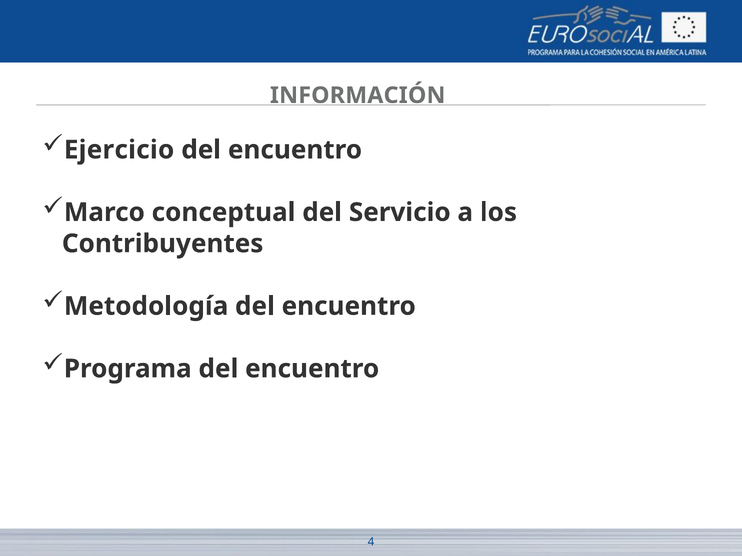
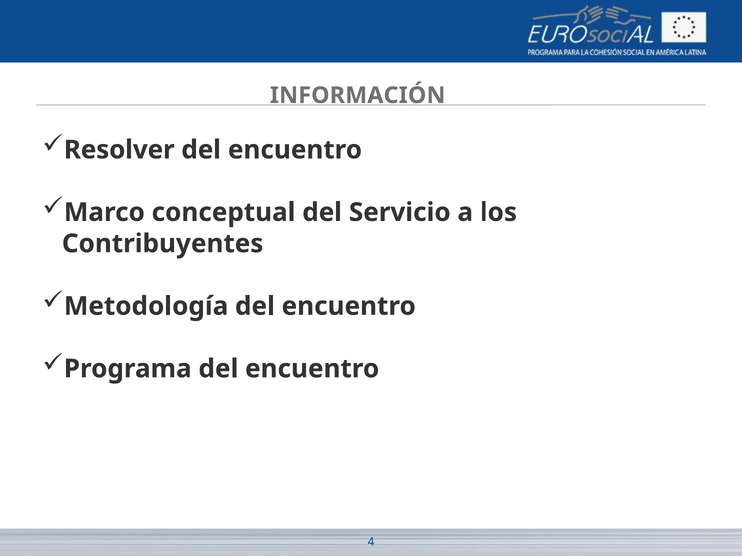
Ejercicio: Ejercicio -> Resolver (119, 150)
